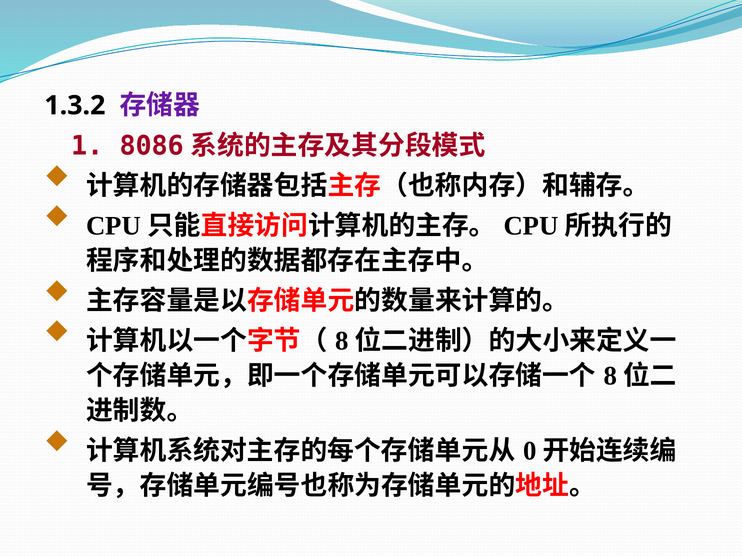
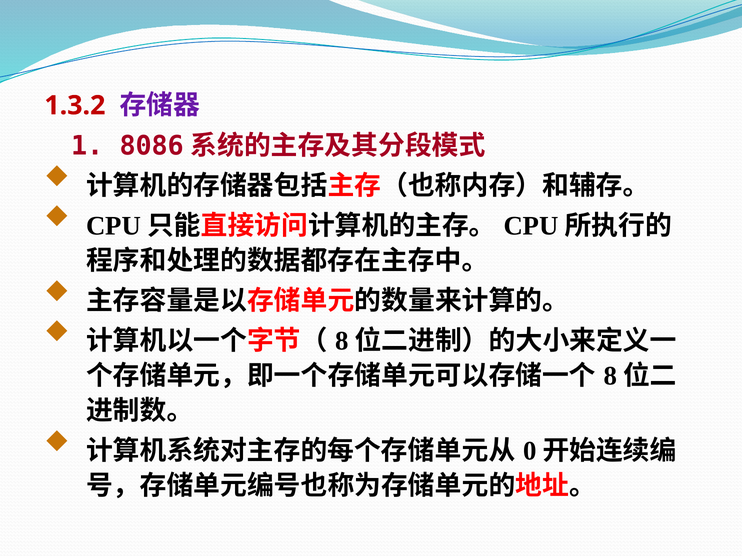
1.3.2 colour: black -> red (75, 106)
